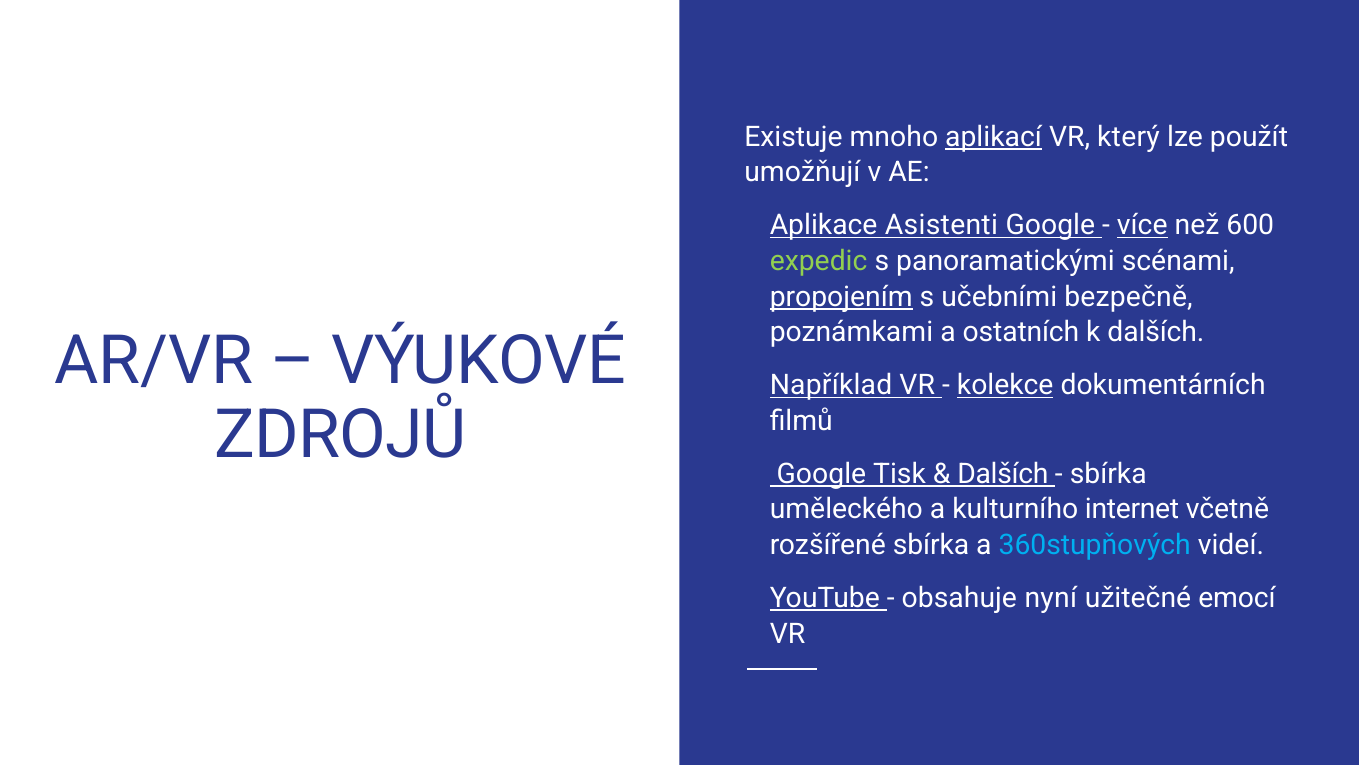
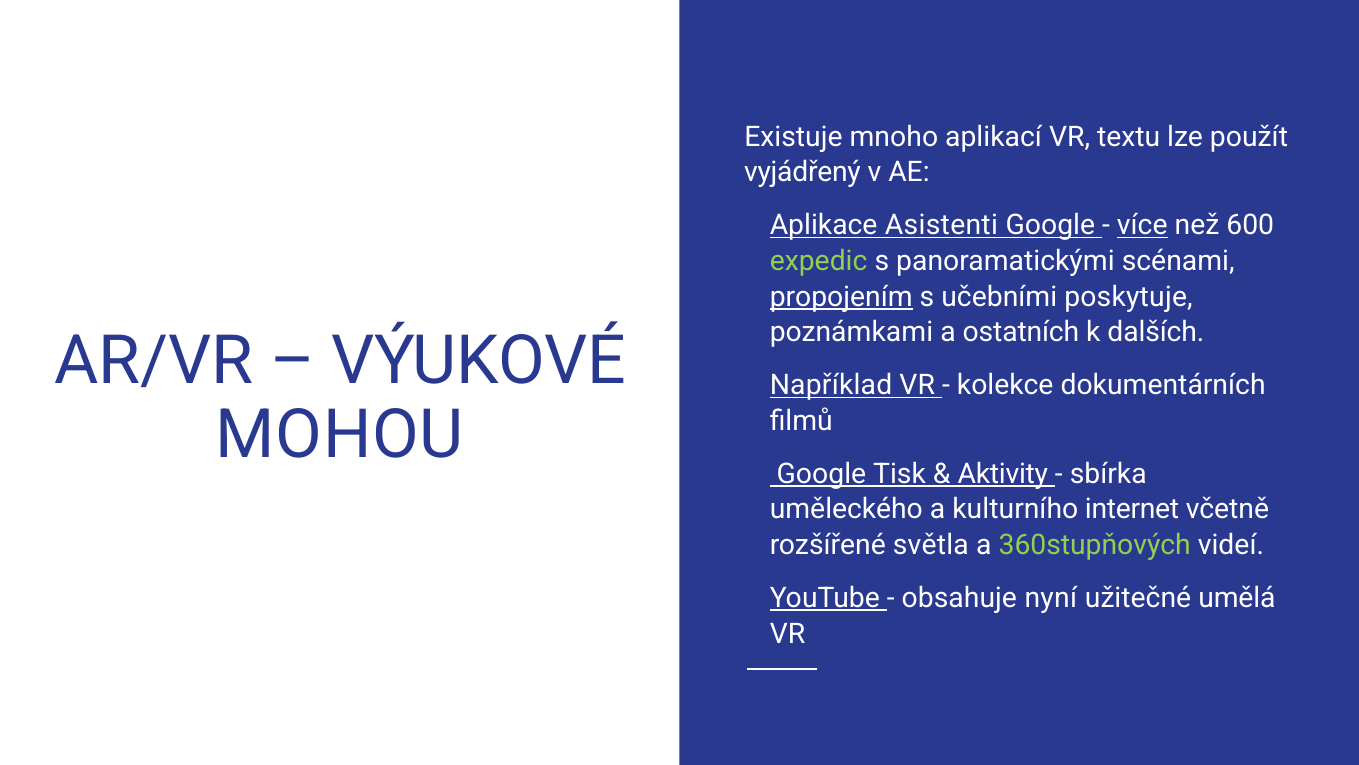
aplikací underline: present -> none (994, 137)
který: který -> textu (1129, 137)
umožňují: umožňují -> vyjádřený (802, 173)
bezpečně: bezpečně -> poskytuje (1129, 297)
kolekce underline: present -> none (1005, 385)
ZDROJŮ: ZDROJŮ -> MOHOU (340, 434)
Dalších: Dalších -> Aktivity (1003, 473)
rozšířené sbírka: sbírka -> světla (931, 545)
360stupňových colour: light blue -> light green (1095, 545)
emocí: emocí -> umělá (1237, 598)
